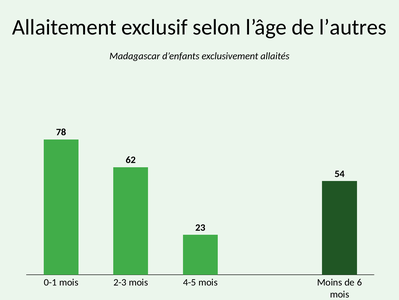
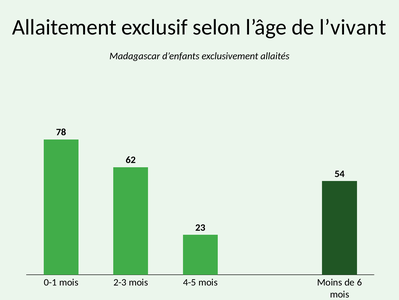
l’autres: l’autres -> l’vivant (353, 27)
